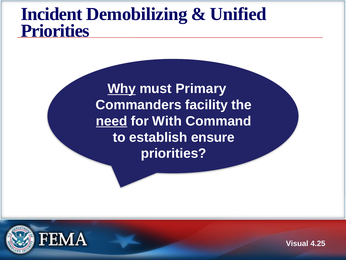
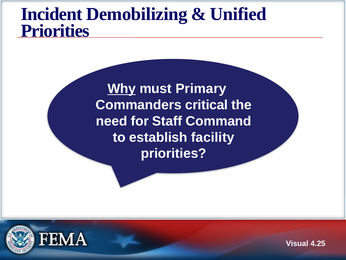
facility: facility -> critical (207, 105)
need underline: present -> none (112, 121)
With: With -> Staff (167, 121)
ensure: ensure -> facility (213, 137)
